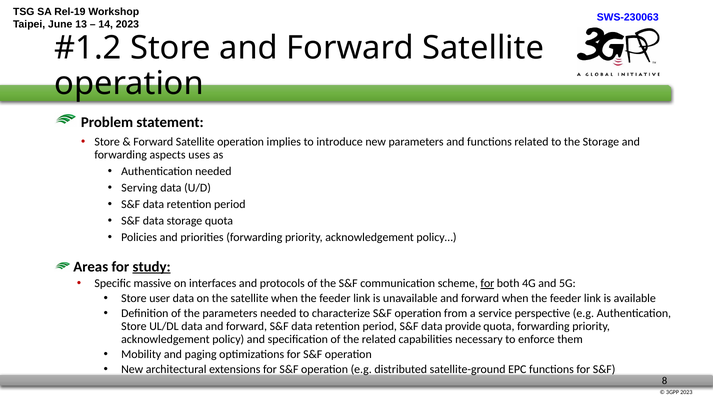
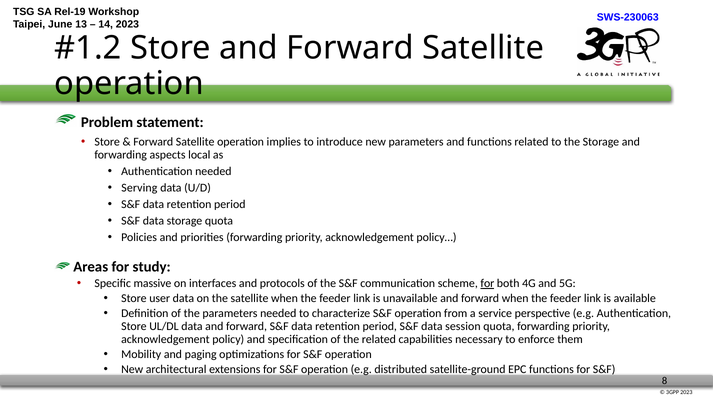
uses: uses -> local (199, 155)
study underline: present -> none (152, 267)
provide: provide -> session (463, 326)
